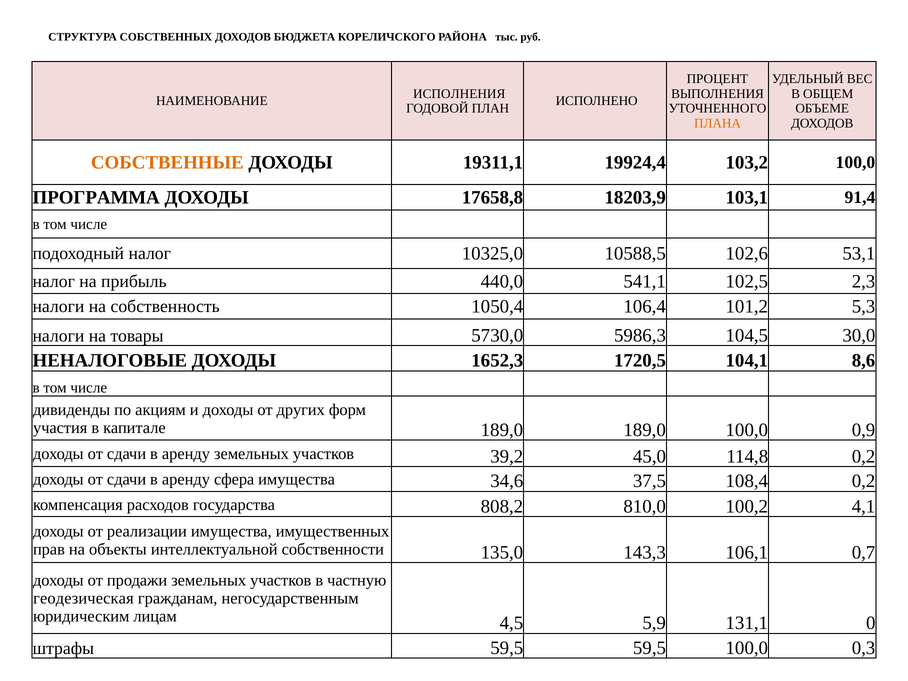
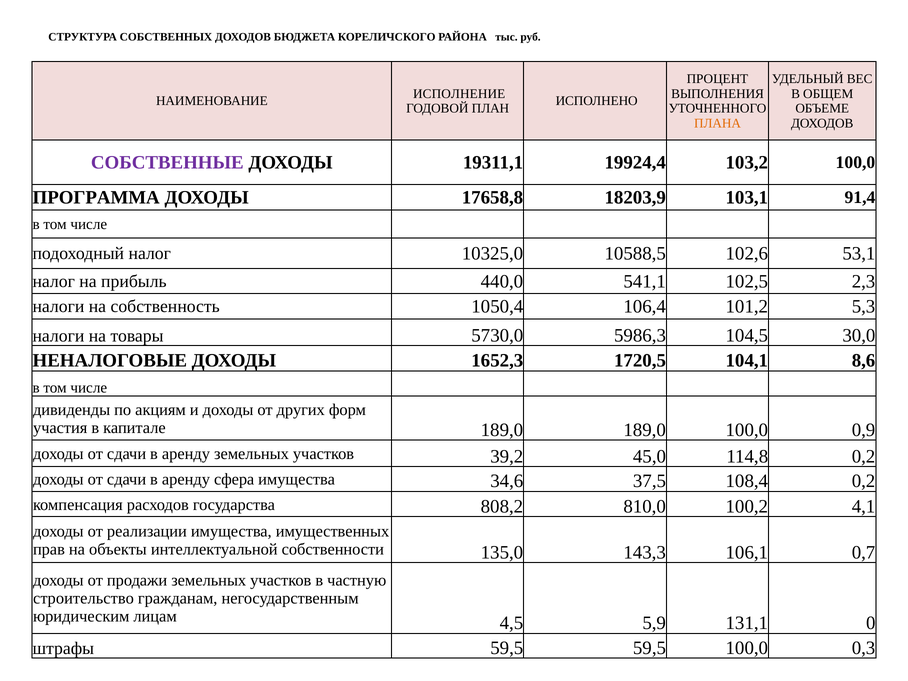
ИСПОЛНЕНИЯ: ИСПОЛНЕНИЯ -> ИСПОЛНЕНИЕ (459, 94)
СОБСТВЕННЫЕ colour: orange -> purple (167, 163)
геодезическая: геодезическая -> строительство (83, 599)
